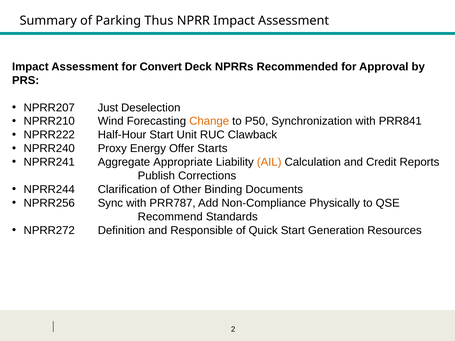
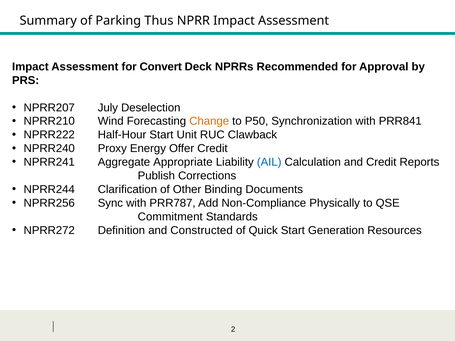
Just: Just -> July (108, 108)
Offer Starts: Starts -> Credit (212, 149)
AIL colour: orange -> blue (269, 162)
Recommend: Recommend -> Commitment (170, 217)
Responsible: Responsible -> Constructed (202, 231)
